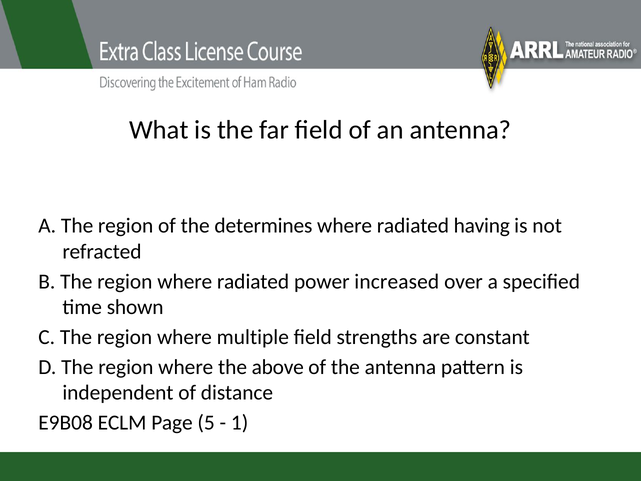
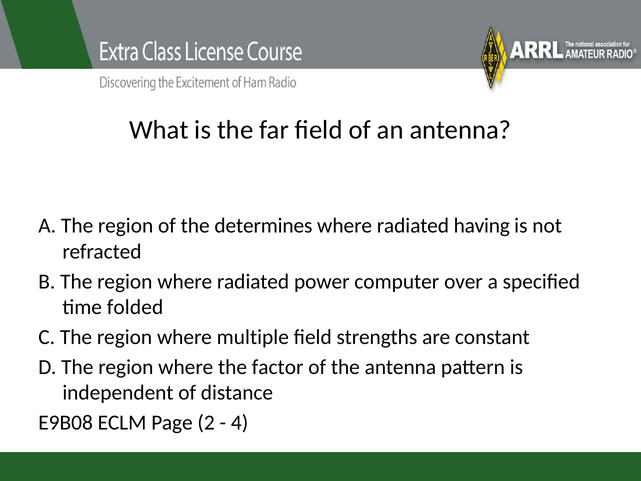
increased: increased -> computer (397, 281)
shown: shown -> folded (135, 307)
above: above -> factor (278, 367)
5: 5 -> 2 (206, 422)
1: 1 -> 4 (240, 422)
